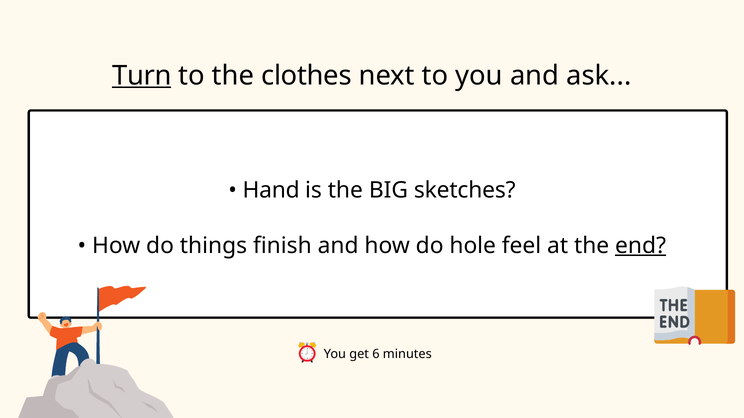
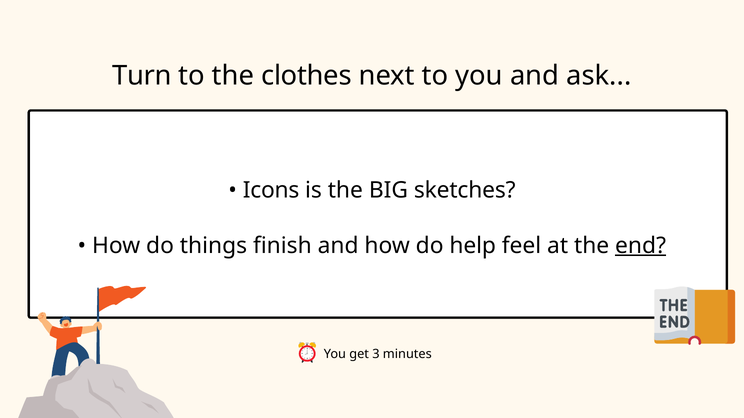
Turn underline: present -> none (142, 76)
Hand: Hand -> Icons (271, 191)
hole: hole -> help (473, 246)
6: 6 -> 3 (376, 355)
